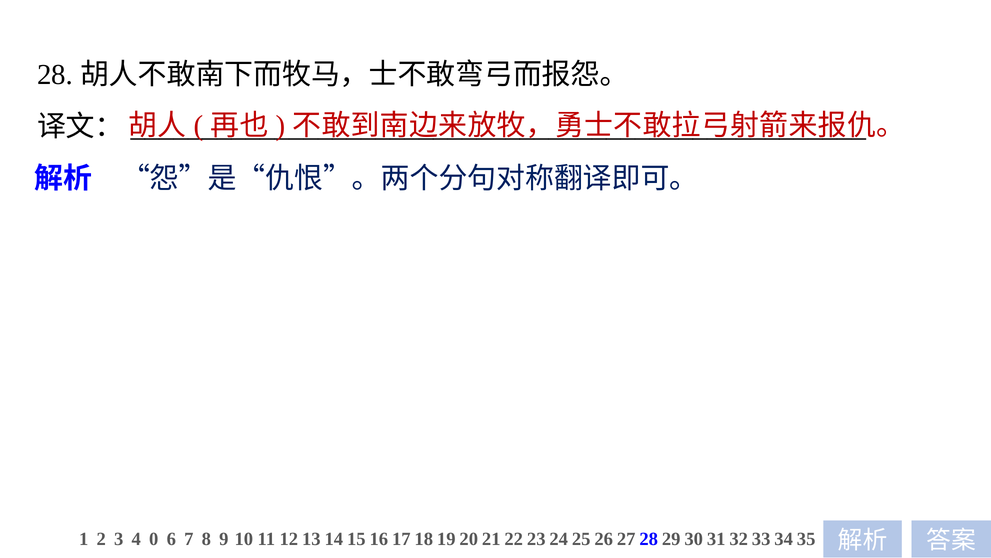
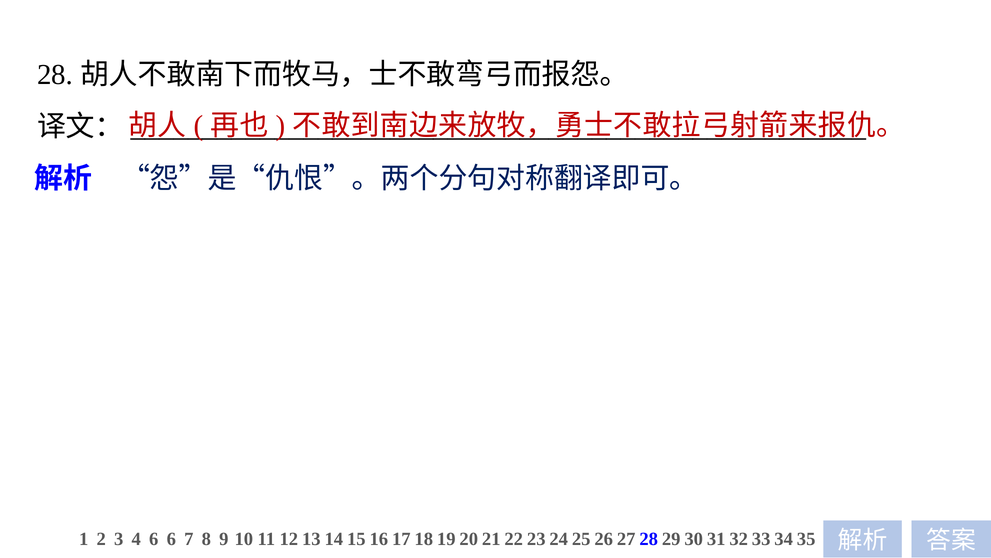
4 0: 0 -> 6 (154, 539)
